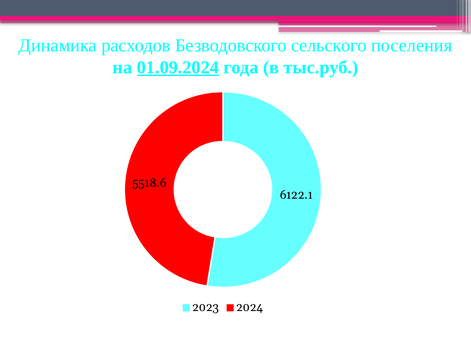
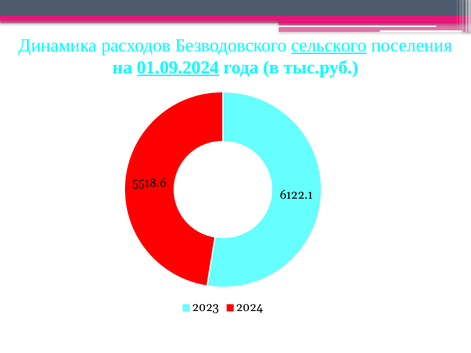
сельского underline: none -> present (329, 45)
